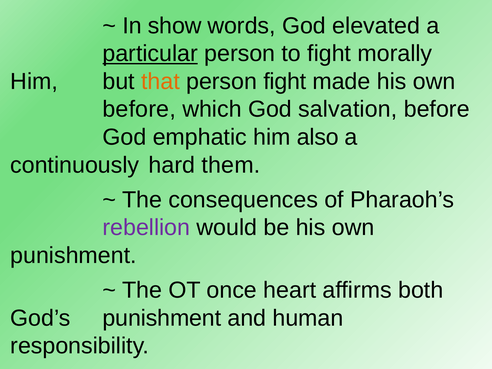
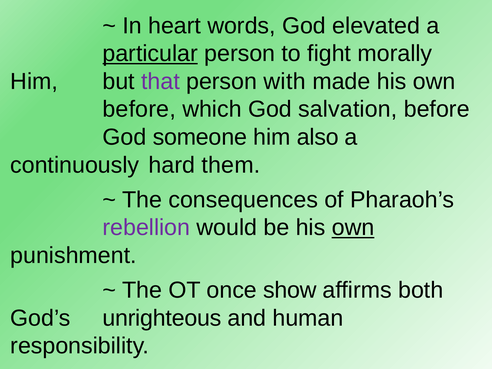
show: show -> heart (175, 26)
that colour: orange -> purple (160, 81)
person fight: fight -> with (285, 81)
emphatic: emphatic -> someone (200, 137)
own underline: none -> present (353, 228)
heart: heart -> show (290, 290)
God’s punishment: punishment -> unrighteous (162, 318)
